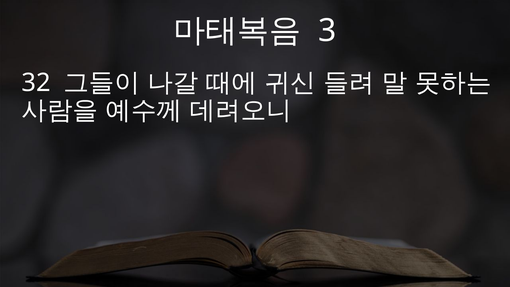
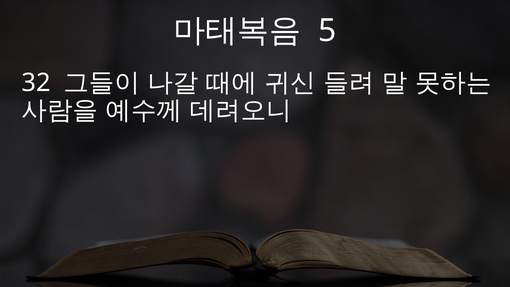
3: 3 -> 5 (327, 31)
